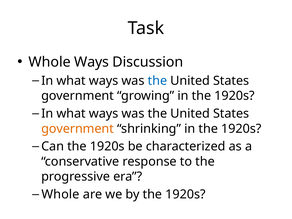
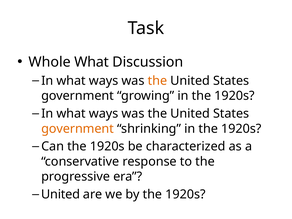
Whole Ways: Ways -> What (92, 62)
the colour: blue -> orange (157, 81)
Whole: Whole -> United (61, 194)
